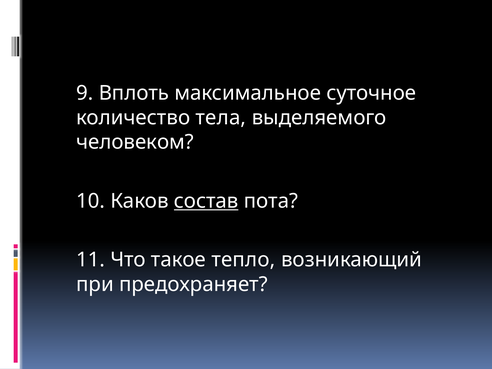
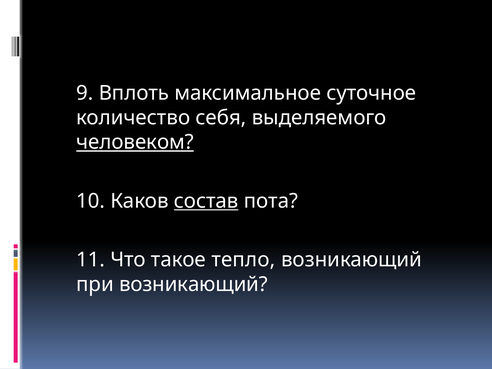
тела: тела -> себя (221, 118)
человеком underline: none -> present (135, 142)
при предохраняет: предохраняет -> возникающий (193, 284)
